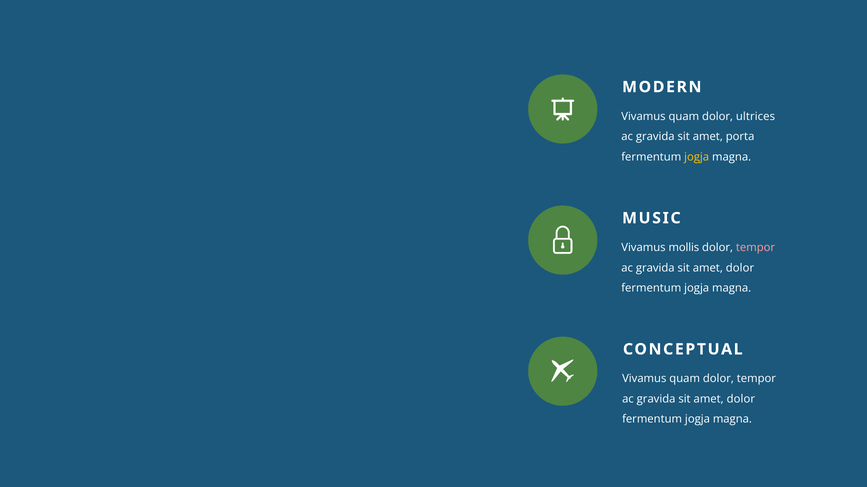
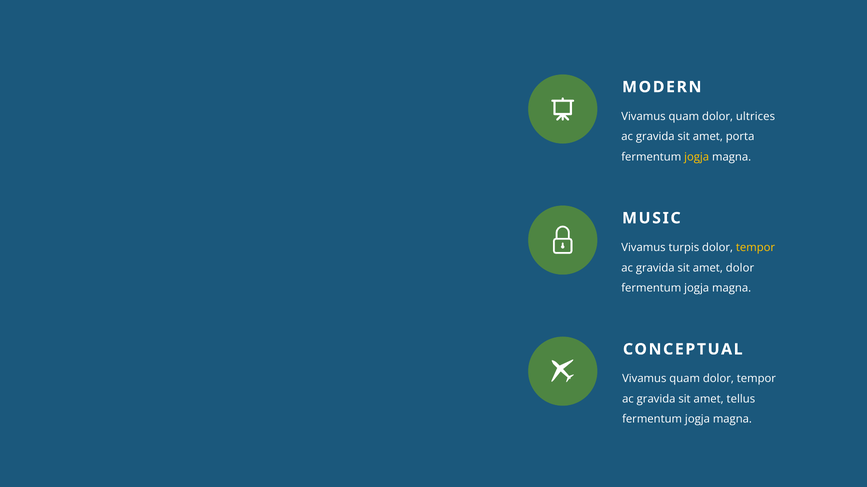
mollis: mollis -> turpis (684, 248)
tempor colour: pink -> yellow (756, 248)
dolor: dolor -> tellus (741, 400)
